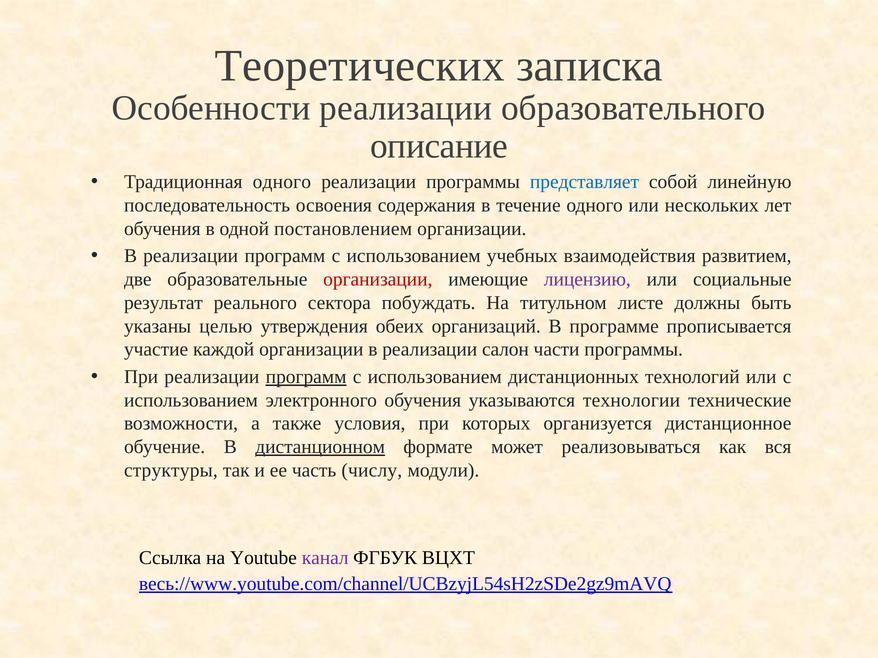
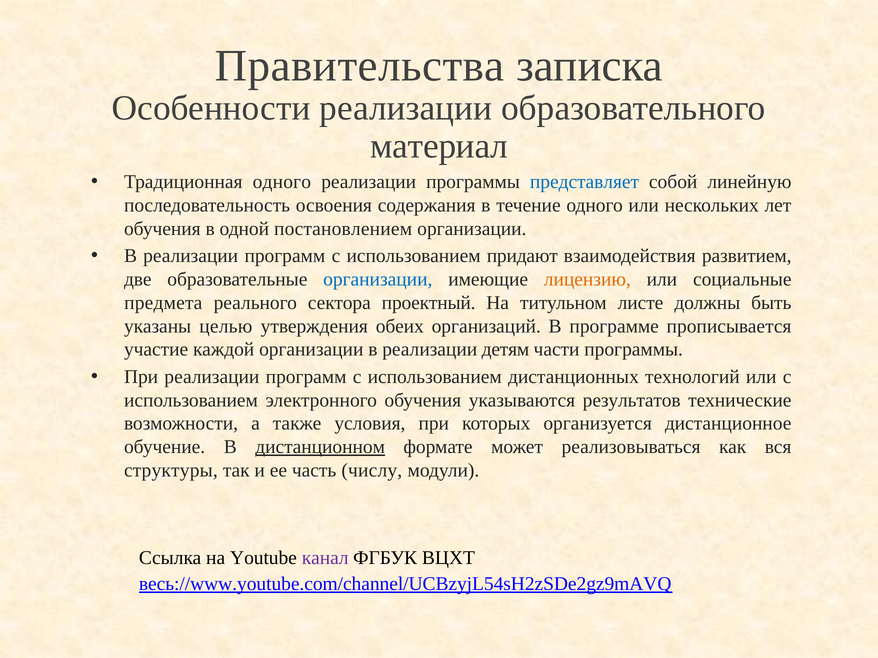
Теоретических: Теоретических -> Правительства (360, 66)
описание: описание -> материал (439, 146)
учебных: учебных -> придают (522, 256)
организации colour: red -> blue (378, 280)
лицензию colour: purple -> orange (587, 280)
результат: результат -> предмета (163, 303)
побуждать: побуждать -> проектный (429, 303)
салон: салон -> детям (505, 350)
программ underline: present -> none (306, 377)
технологии: технологии -> результатов (632, 400)
